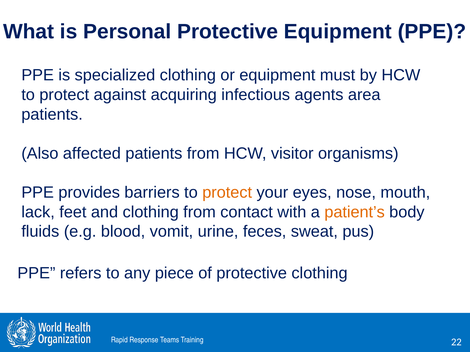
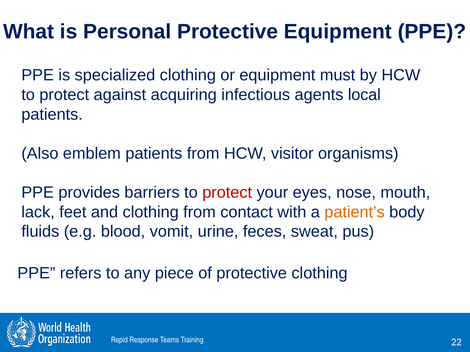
area: area -> local (364, 95)
affected: affected -> emblem (92, 154)
protect colour: orange -> red (227, 193)
